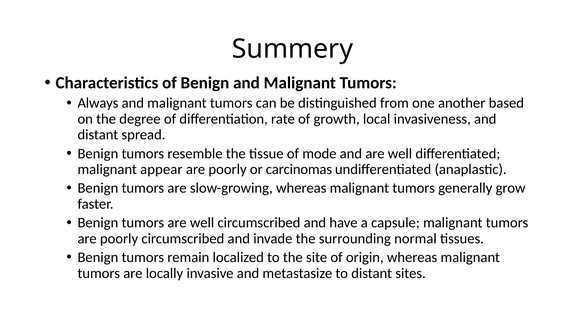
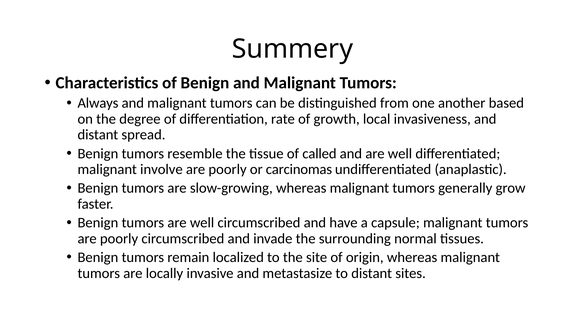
mode: mode -> called (319, 154)
appear: appear -> involve (161, 169)
